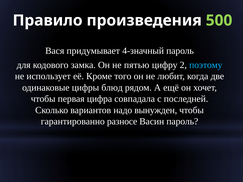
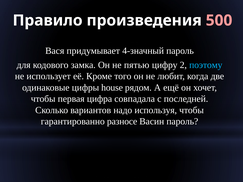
500 colour: light green -> pink (219, 20)
блюд: блюд -> house (112, 88)
вынужден: вынужден -> используя (156, 110)
